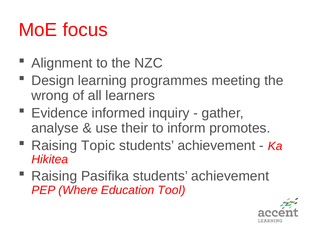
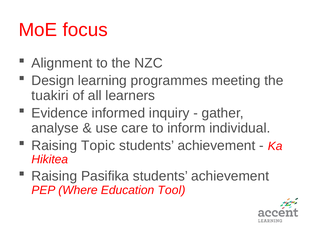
wrong: wrong -> tuakiri (50, 95)
their: their -> care (135, 128)
promotes: promotes -> individual (240, 128)
